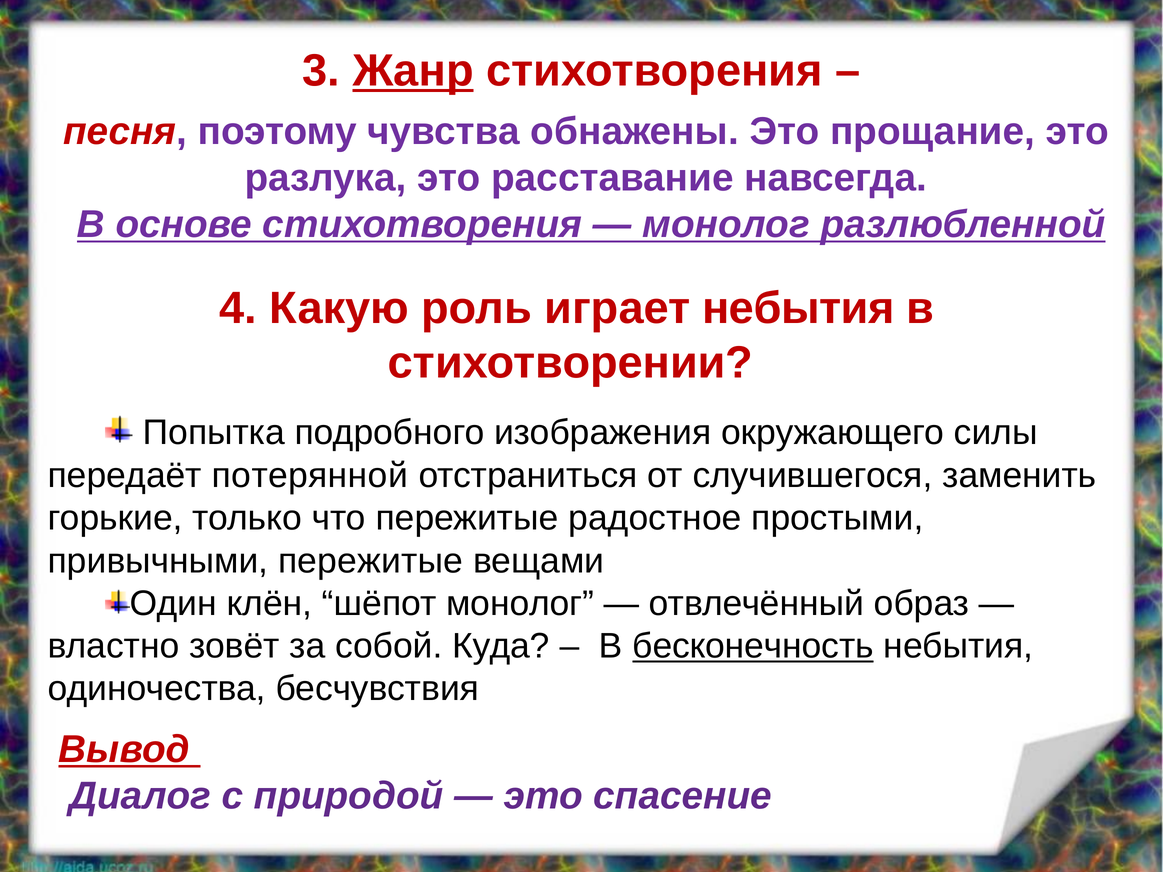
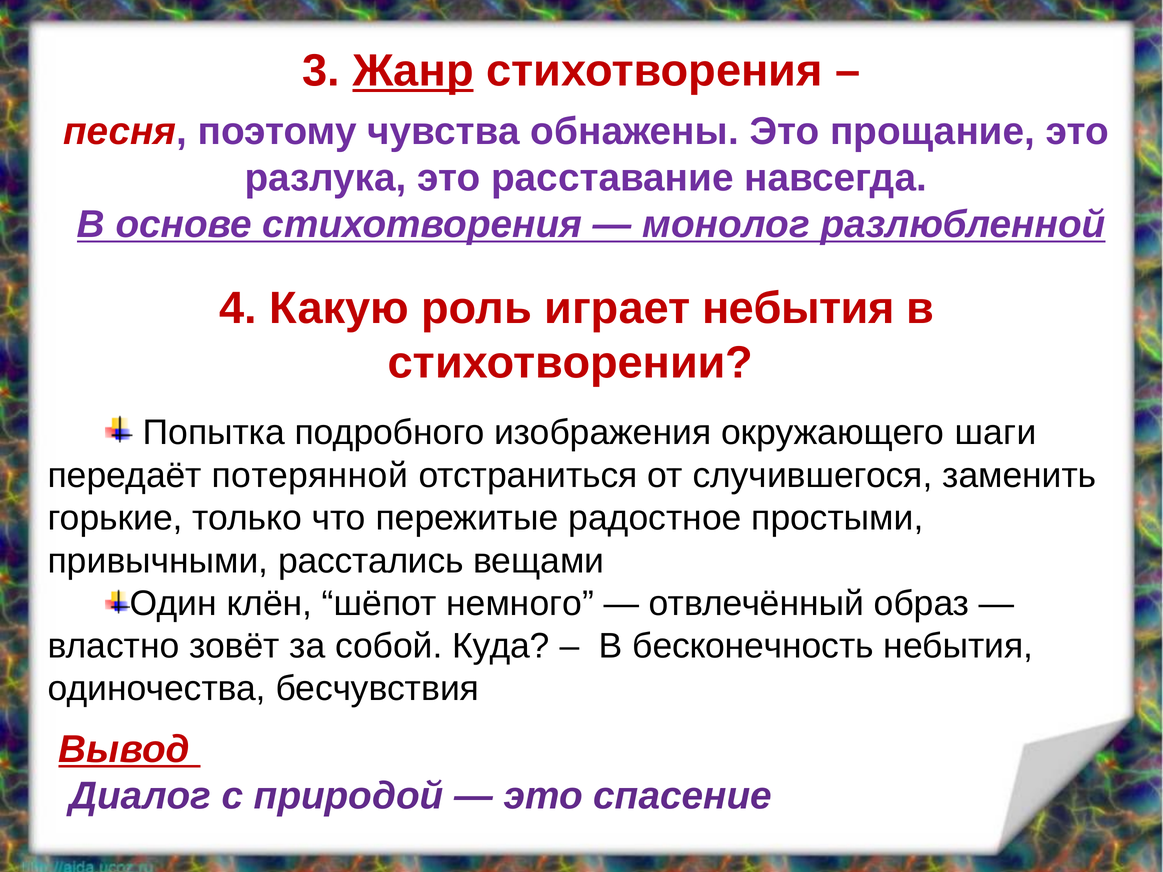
силы: силы -> шаги (996, 433)
привычными пережитые: пережитые -> расстались (371, 561)
шёпот монолог: монолог -> немного (520, 604)
бесконечность underline: present -> none (753, 646)
